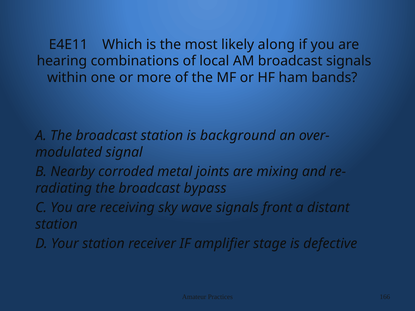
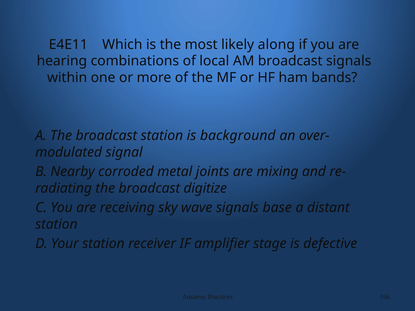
bypass: bypass -> digitize (205, 188)
front: front -> base (277, 208)
